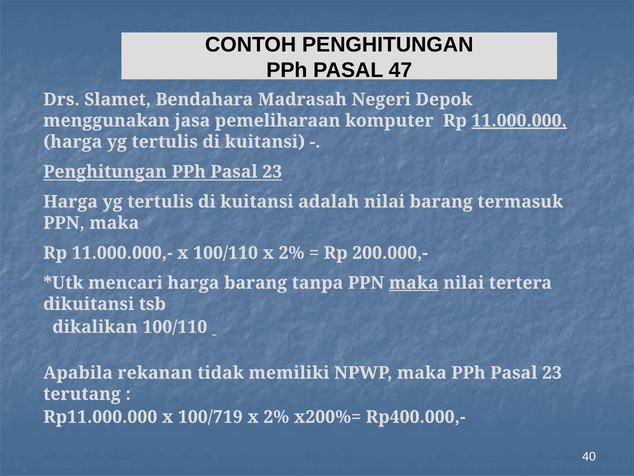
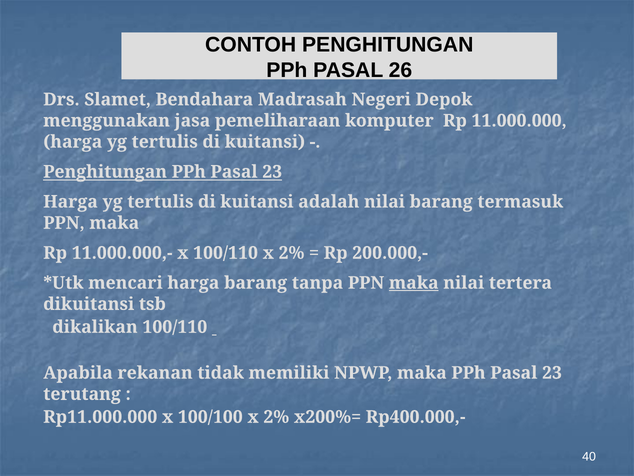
47: 47 -> 26 (400, 70)
11.000.000 underline: present -> none (519, 121)
100/719: 100/719 -> 100/100 (210, 417)
